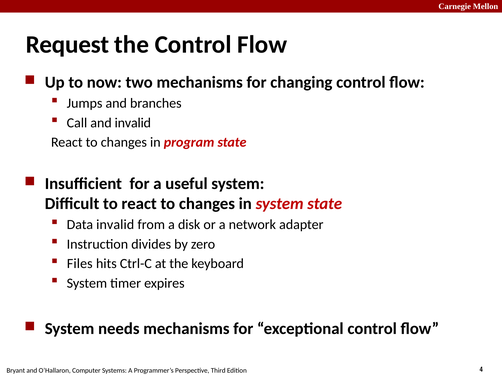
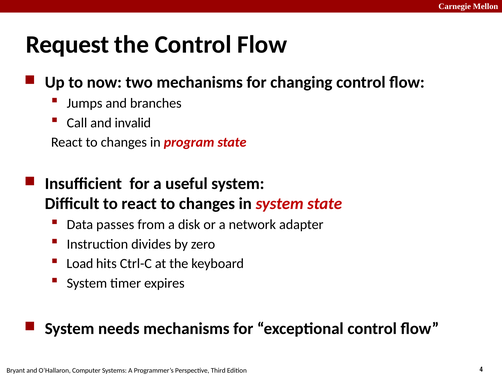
Data invalid: invalid -> passes (115, 225)
Files: Files -> Load (80, 264)
